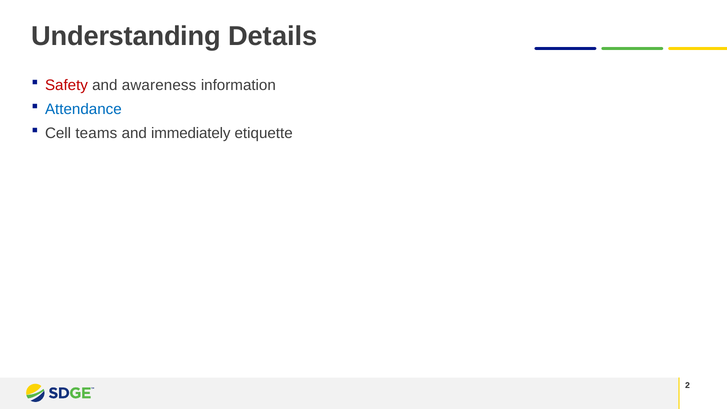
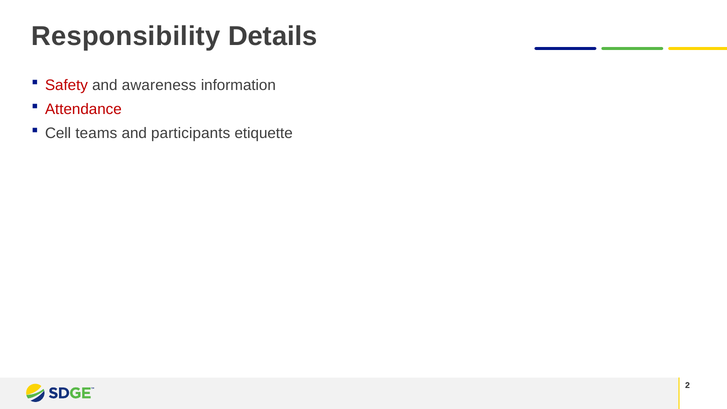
Understanding: Understanding -> Responsibility (126, 36)
Attendance colour: blue -> red (83, 109)
immediately: immediately -> participants (191, 133)
